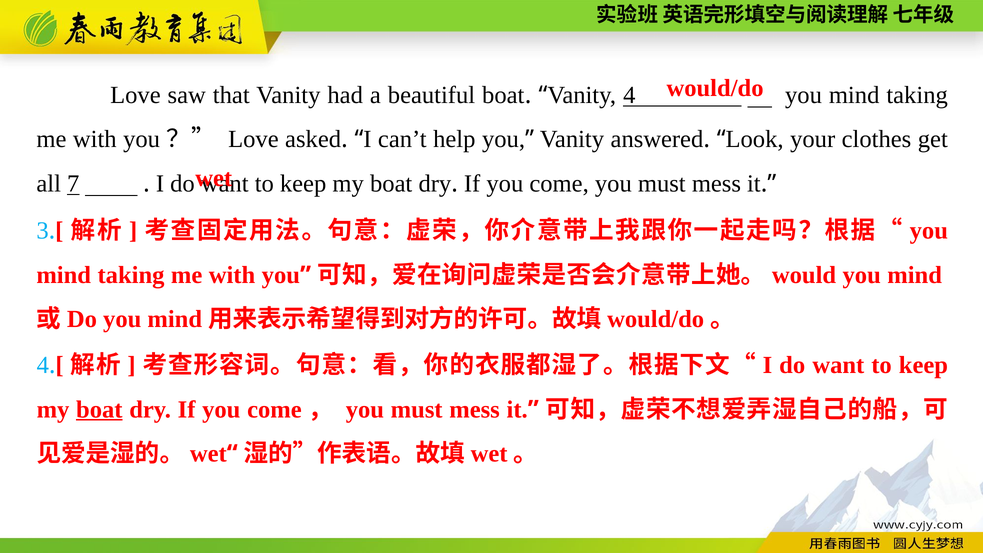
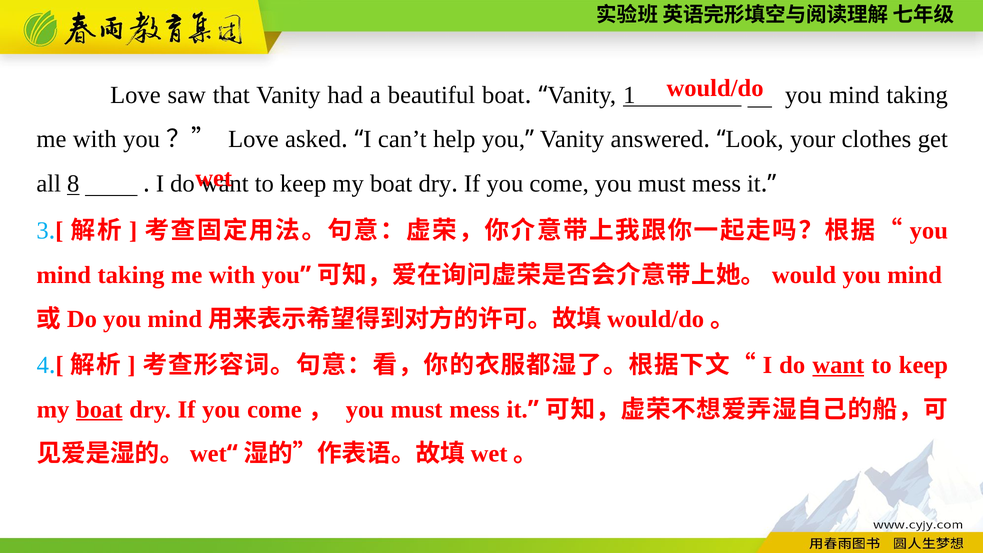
Vanity 4: 4 -> 1 (629, 95)
7: 7 -> 8 (73, 184)
want underline: none -> present (838, 365)
